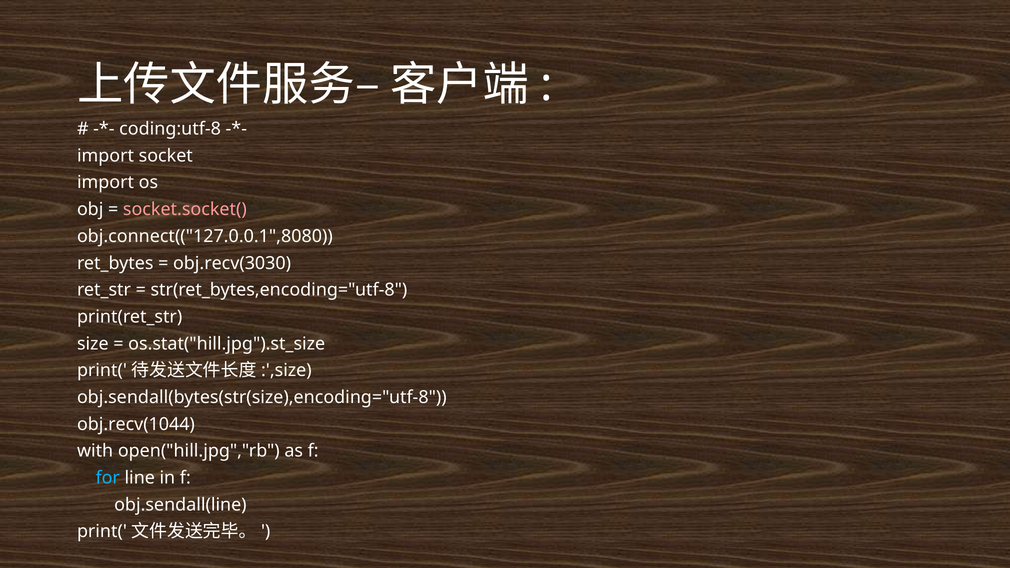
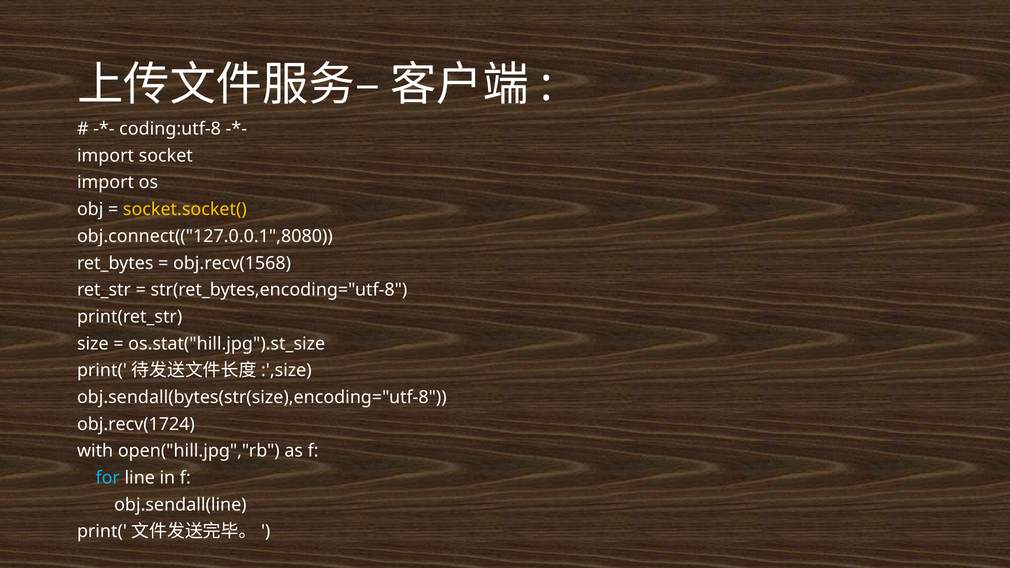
socket.socket( colour: pink -> yellow (185, 209)
obj.recv(3030: obj.recv(3030 -> obj.recv(1568 (232, 263)
obj.recv(1044: obj.recv(1044 -> obj.recv(1724 (136, 424)
